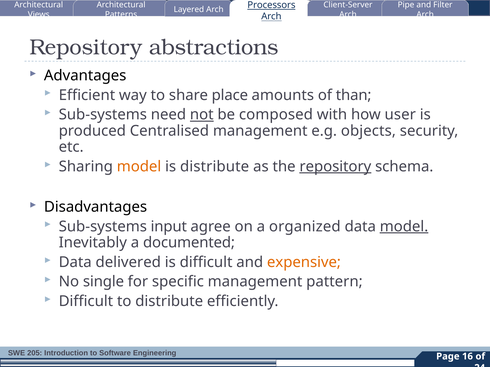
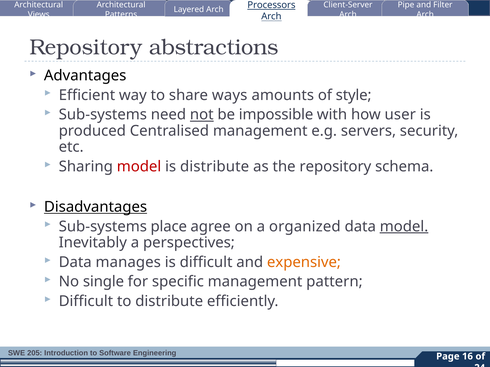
place: place -> ways (230, 95)
than: than -> style (354, 95)
composed: composed -> impossible (276, 115)
objects: objects -> servers (368, 131)
model colour: orange -> red (139, 167)
repository underline: present -> none (335, 167)
Disadvantages underline: none -> present (96, 207)
input: input -> place (169, 227)
documented: documented -> perspectives (189, 243)
delivered: delivered -> manages (128, 262)
